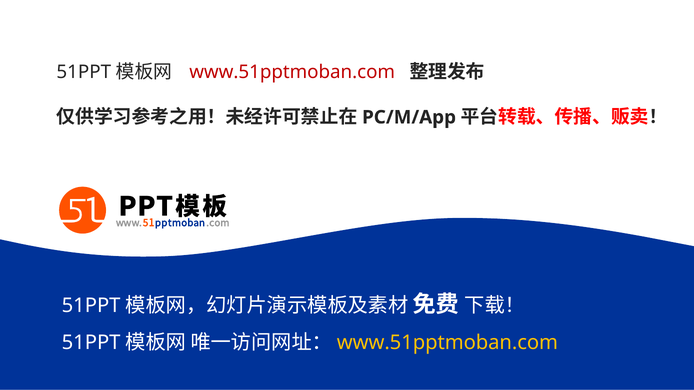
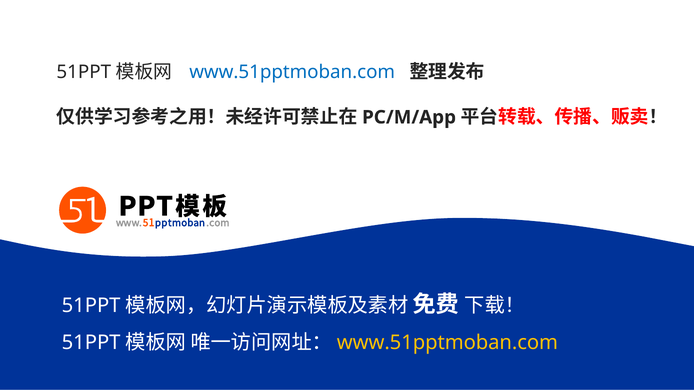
www.51pptmoban.com colour: red -> blue (292, 72)
